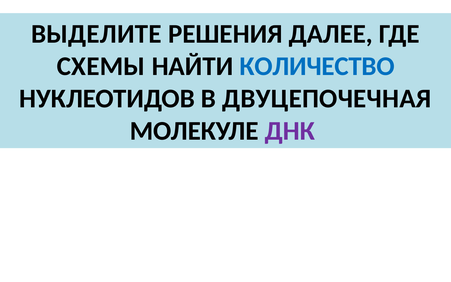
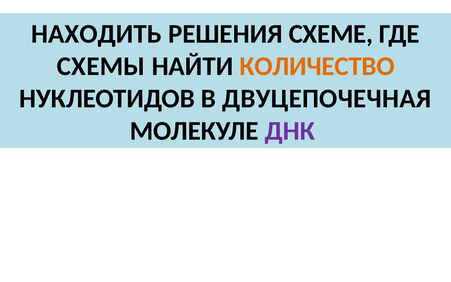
ВЫДЕЛИТЕ: ВЫДЕЛИТЕ -> НАХОДИТЬ (96, 34)
ДАЛЕЕ: ДАЛЕЕ -> СХЕМЕ (331, 34)
КОЛИЧЕСТВО colour: blue -> orange (317, 66)
